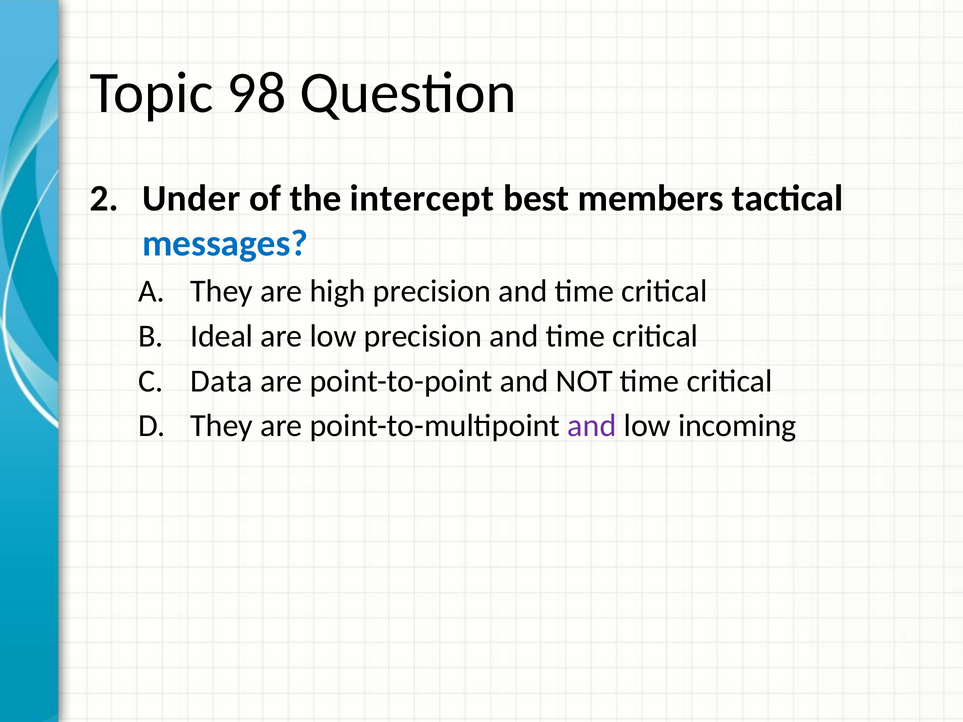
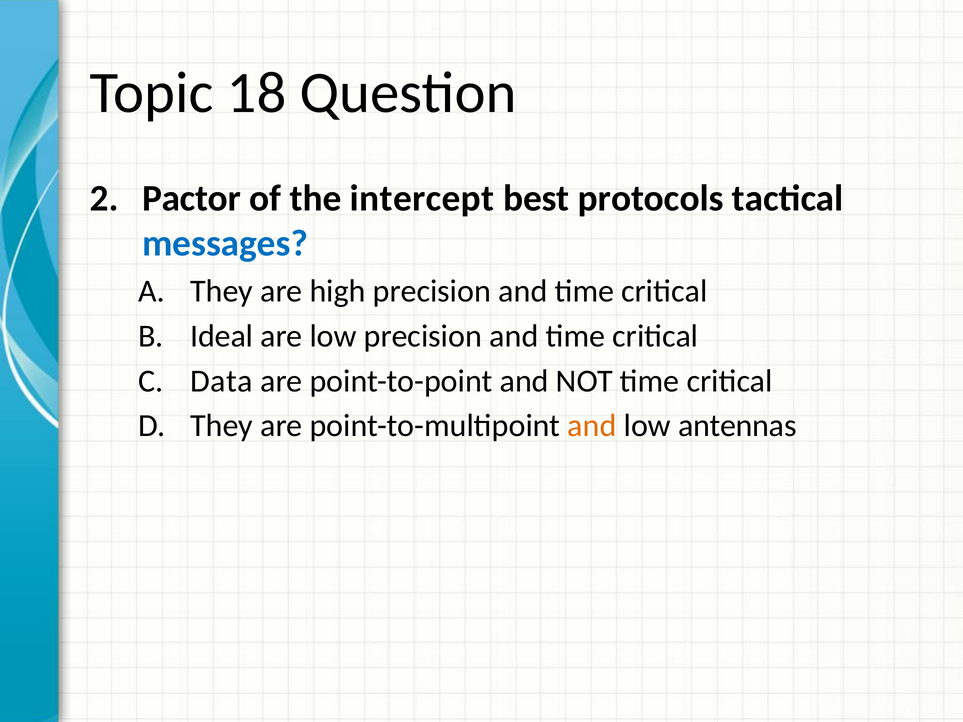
98: 98 -> 18 (257, 93)
Under: Under -> Pactor (192, 198)
members: members -> protocols (651, 198)
and colour: purple -> orange (592, 426)
incoming: incoming -> antennas (737, 426)
